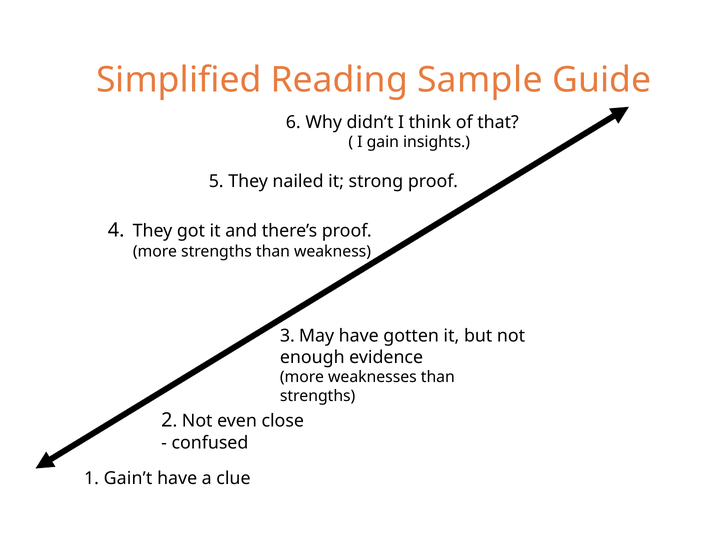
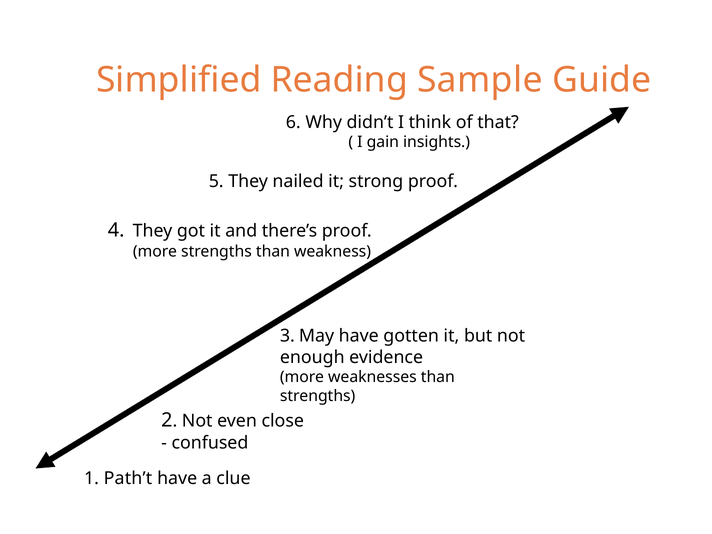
Gain’t: Gain’t -> Path’t (128, 478)
